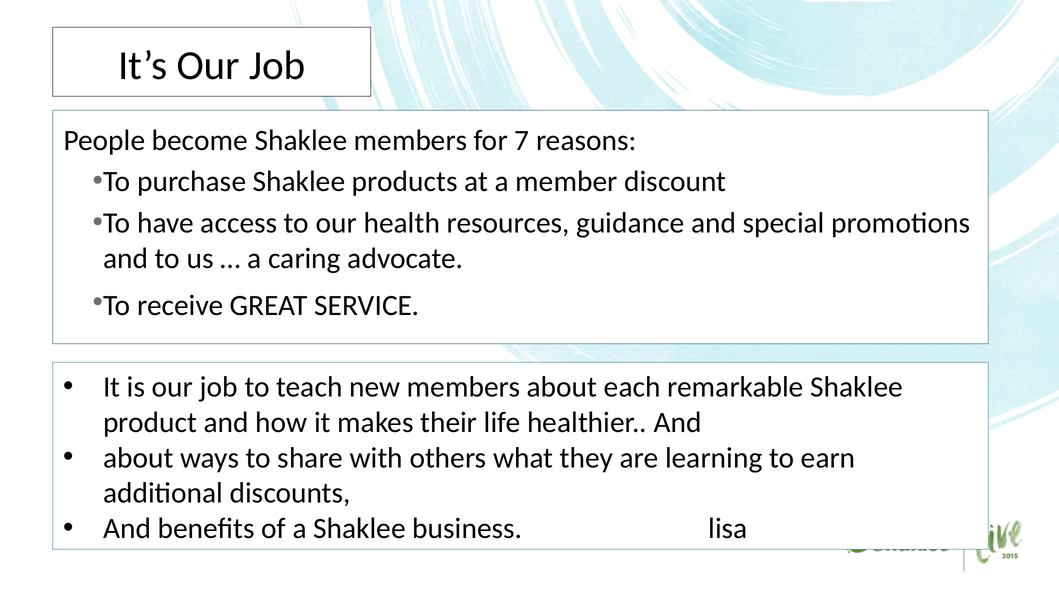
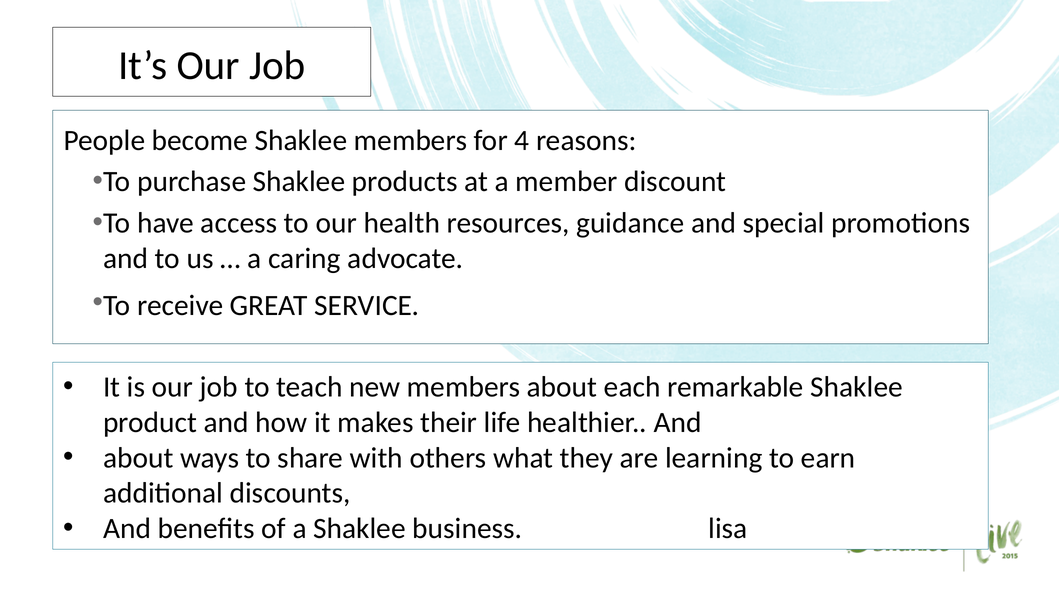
7: 7 -> 4 (522, 140)
